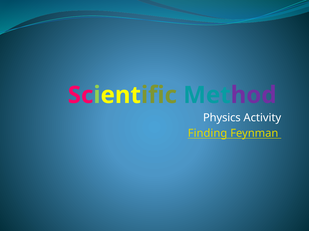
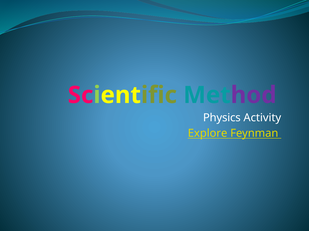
Finding: Finding -> Explore (208, 134)
